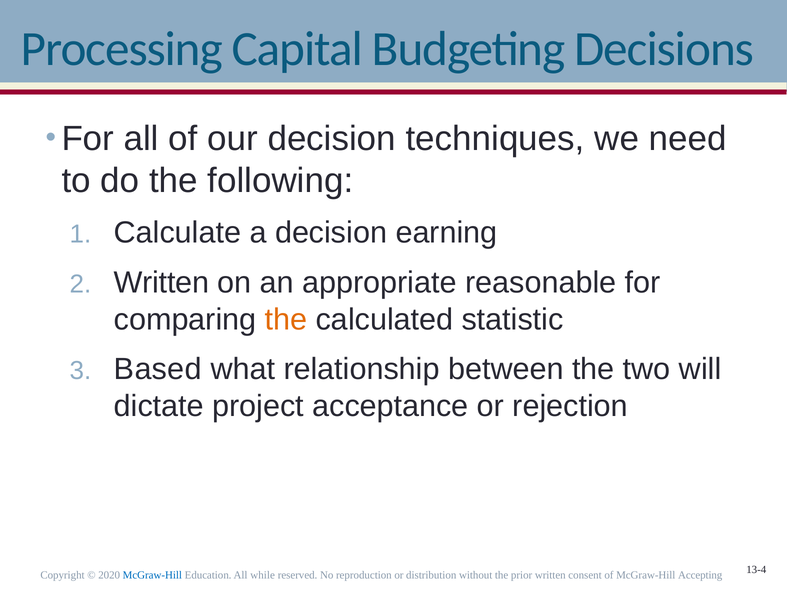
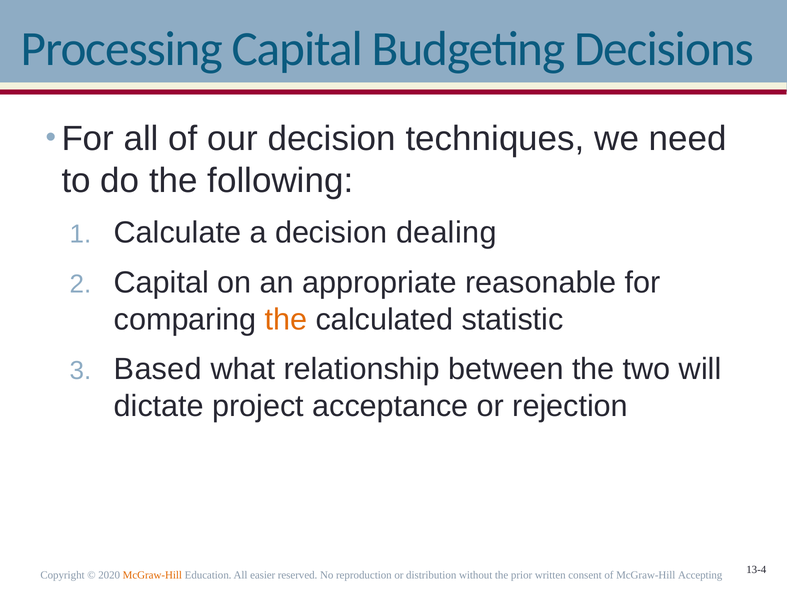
earning: earning -> dealing (446, 233)
Written: Written -> Capital (161, 283)
McGraw-Hill colour: blue -> orange (152, 575)
while: while -> easier (263, 575)
